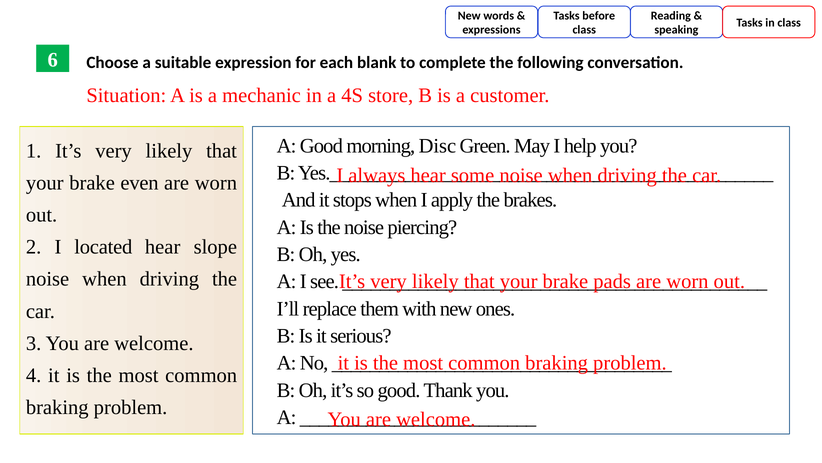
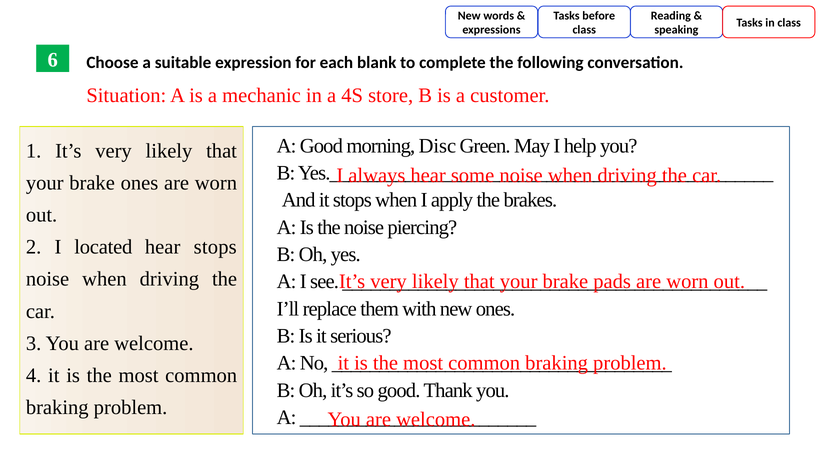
brake even: even -> ones (139, 183)
hear slope: slope -> stops (215, 247)
